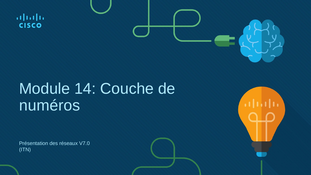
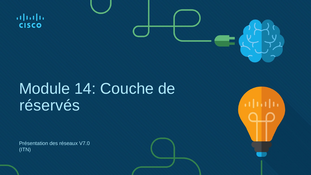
numéros: numéros -> réservés (50, 105)
